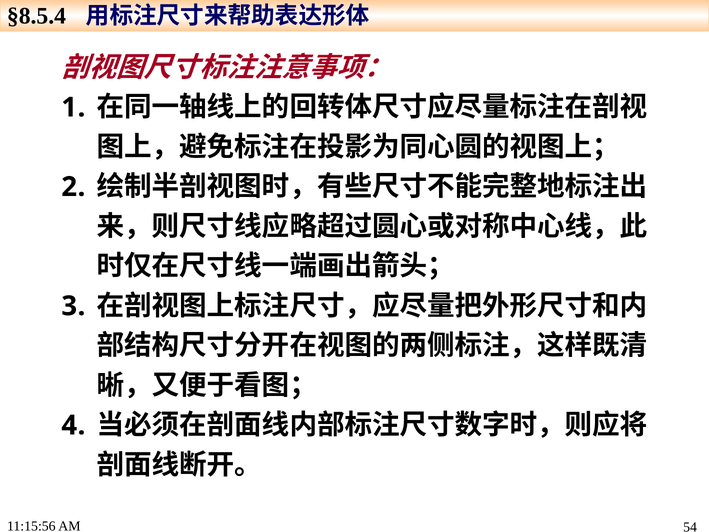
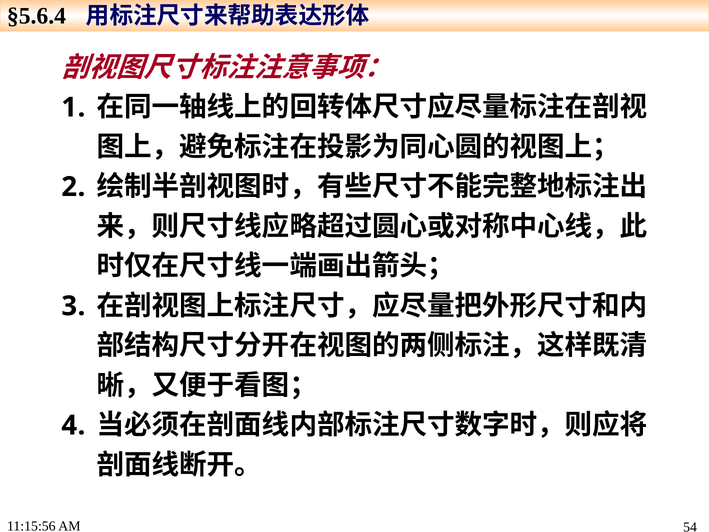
§8.5.4: §8.5.4 -> §5.6.4 (36, 16)
